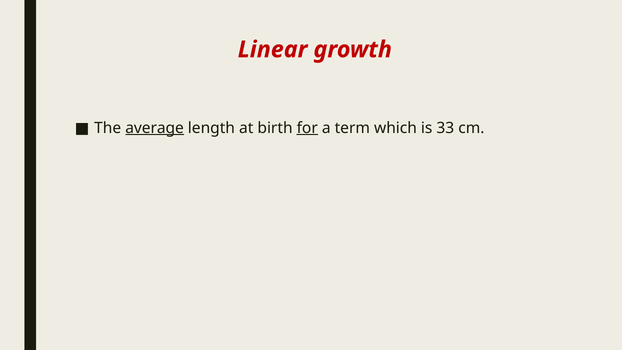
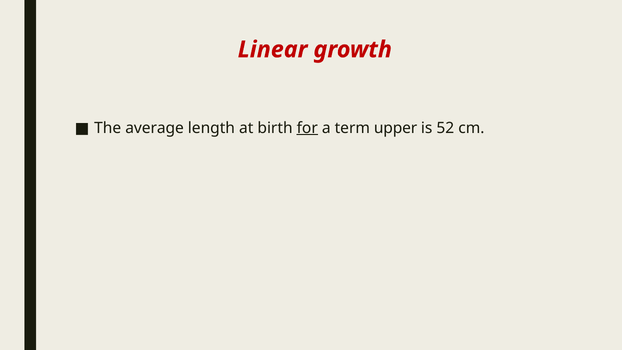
average underline: present -> none (155, 128)
which: which -> upper (396, 128)
33: 33 -> 52 (445, 128)
